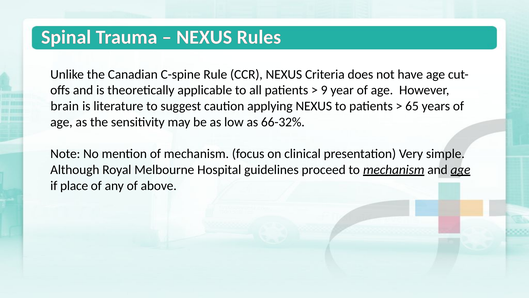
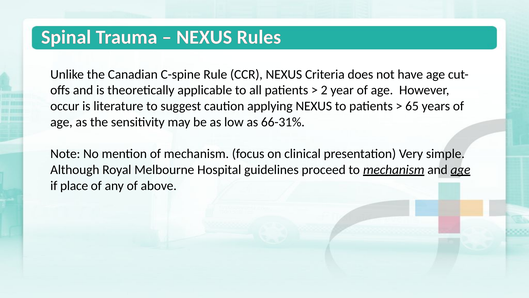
9: 9 -> 2 (324, 90)
brain: brain -> occur (65, 106)
66-32%: 66-32% -> 66-31% (283, 122)
